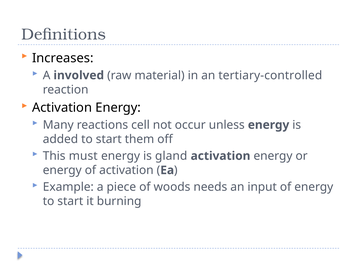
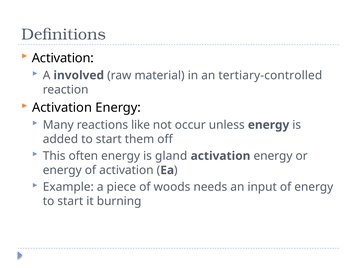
Increases: Increases -> Activation (63, 58)
cell: cell -> like (141, 125)
must: must -> often (83, 156)
